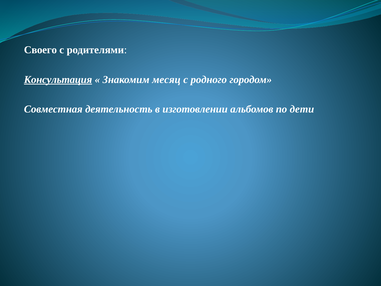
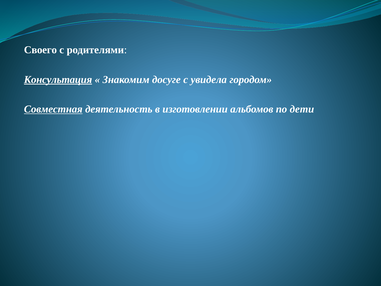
месяц: месяц -> досуге (166, 79)
родного: родного -> увидела (209, 79)
Совместная underline: none -> present (53, 109)
